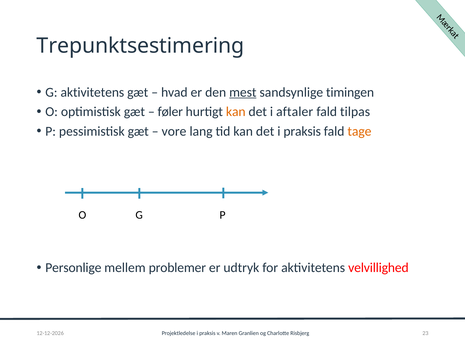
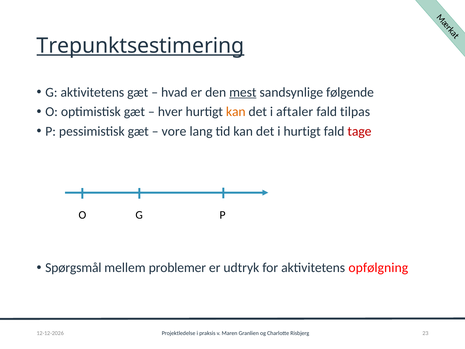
Trepunktsestimering underline: none -> present (140, 46)
timingen: timingen -> følgende (350, 92)
føler: føler -> hver (170, 112)
det i praksis: praksis -> hurtigt (302, 131)
tage colour: orange -> red (359, 131)
Personlige: Personlige -> Spørgsmål (73, 268)
velvillighed: velvillighed -> opfølgning (378, 268)
